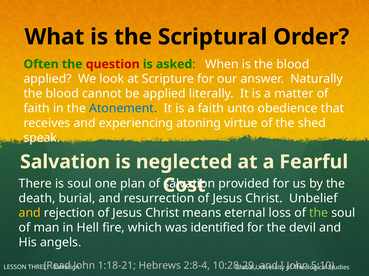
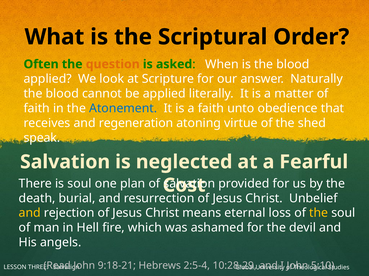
question colour: red -> orange (113, 64)
experiencing: experiencing -> regeneration (136, 123)
the colour: light green -> yellow (319, 214)
identified: identified -> ashamed (217, 228)
1:18-21: 1:18-21 -> 9:18-21 (117, 266)
2:8-4: 2:8-4 -> 2:5-4 (197, 266)
